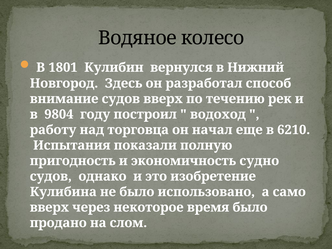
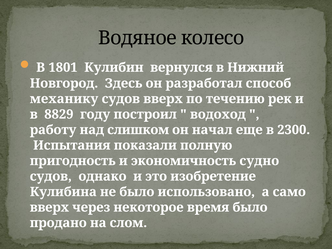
внимание: внимание -> механику (64, 99)
9804: 9804 -> 8829 (59, 114)
торговца: торговца -> слишком (138, 130)
6210: 6210 -> 2300 (294, 130)
